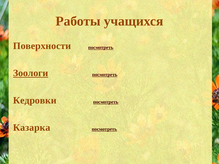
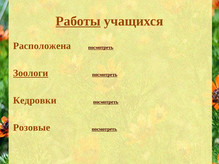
Работы underline: none -> present (78, 21)
Поверхности: Поверхности -> Расположена (42, 46)
Казарка: Казарка -> Розовые (32, 128)
